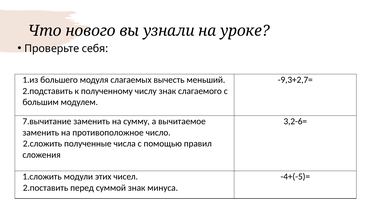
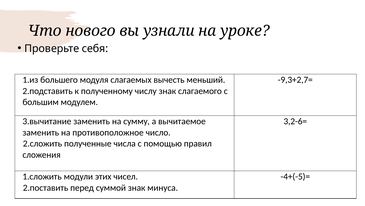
7.вычитание: 7.вычитание -> 3.вычитание (47, 121)
